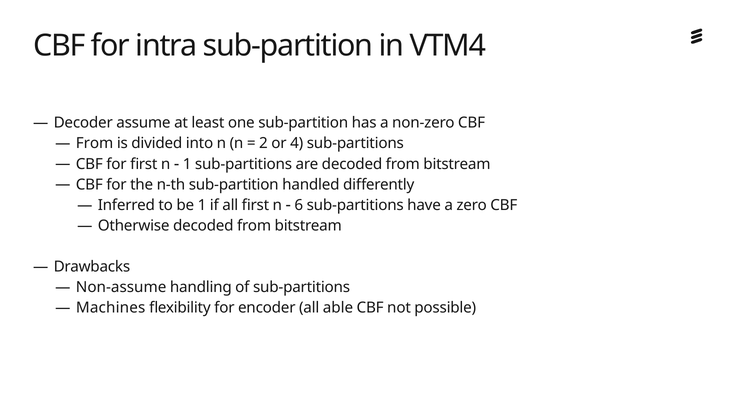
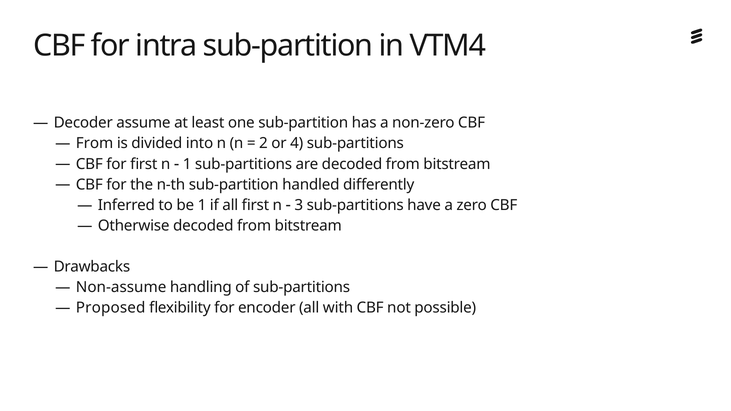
6: 6 -> 3 (299, 205)
Machines: Machines -> Proposed (111, 308)
able: able -> with (338, 308)
